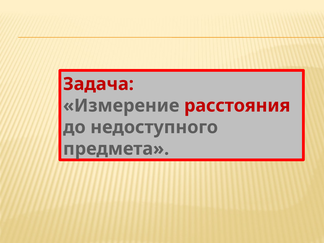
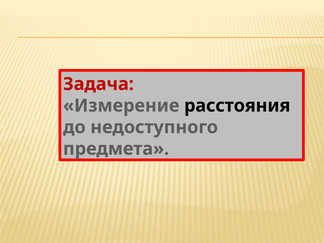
расстояния colour: red -> black (237, 106)
